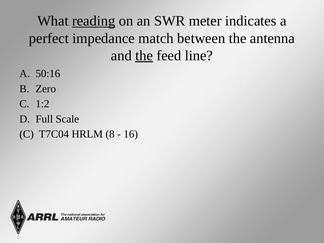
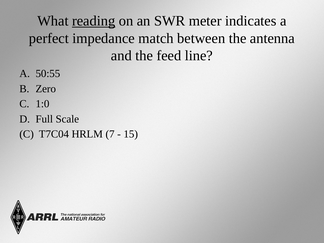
the underline: present -> none (144, 56)
50:16: 50:16 -> 50:55 (48, 74)
1:2: 1:2 -> 1:0 (42, 104)
8: 8 -> 7 (110, 134)
16: 16 -> 15 (131, 134)
